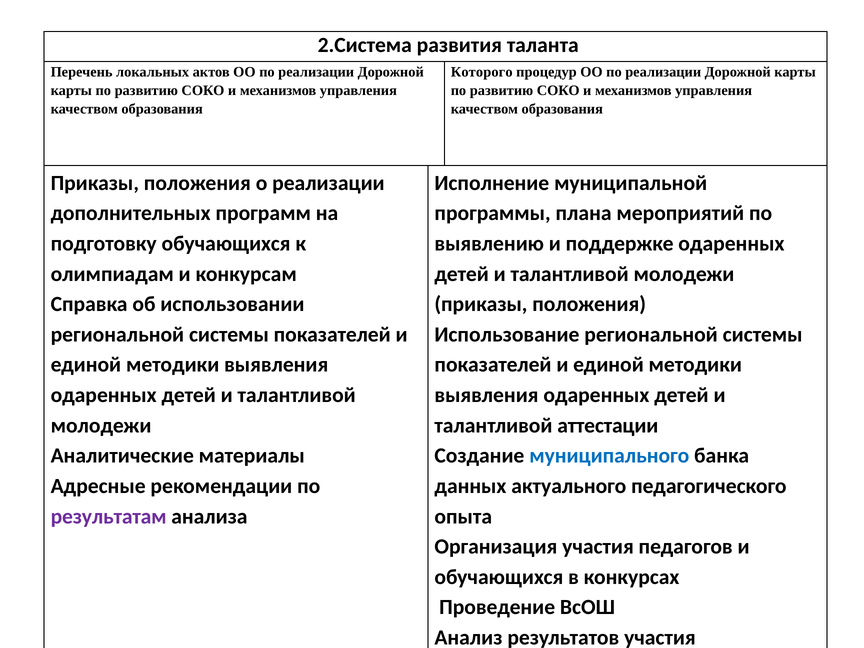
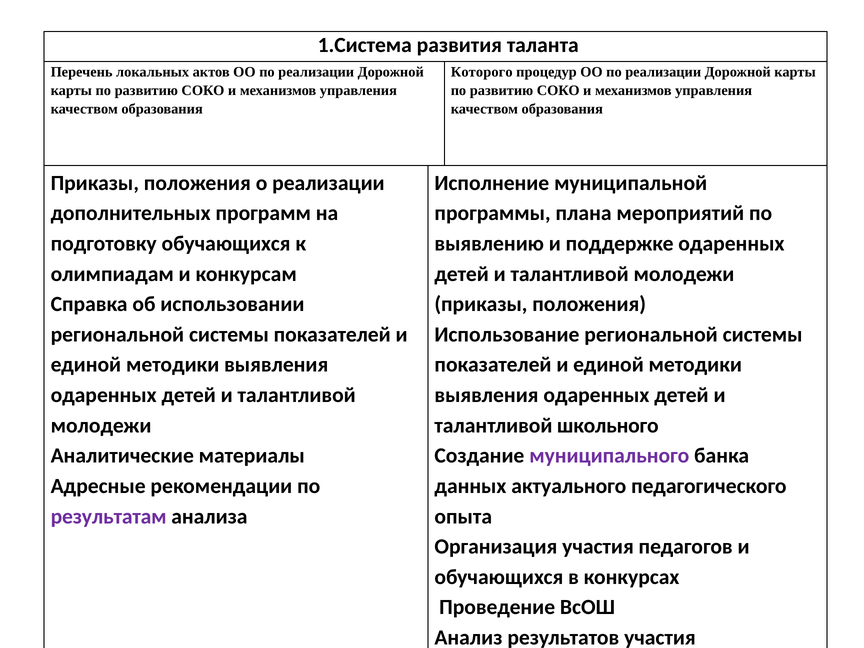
2.Система: 2.Система -> 1.Система (365, 45)
аттестации: аттестации -> школьного (608, 425)
муниципального colour: blue -> purple (609, 456)
